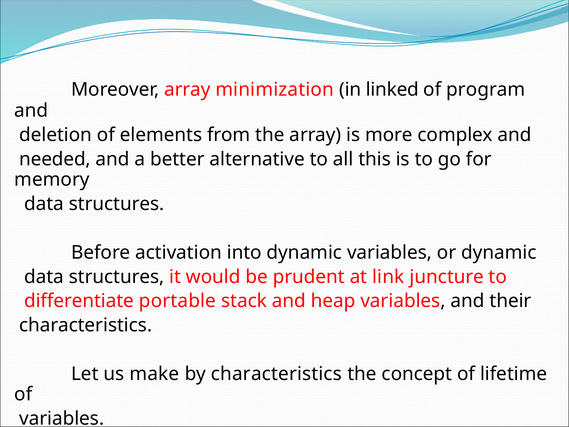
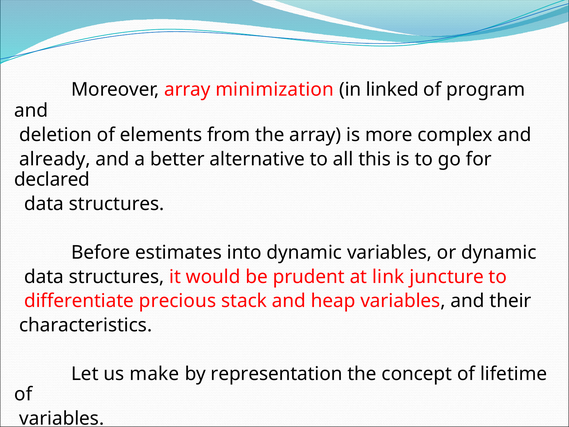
needed: needed -> already (55, 159)
memory: memory -> declared (52, 180)
activation: activation -> estimates (179, 252)
portable: portable -> precious (178, 301)
by characteristics: characteristics -> representation (277, 374)
